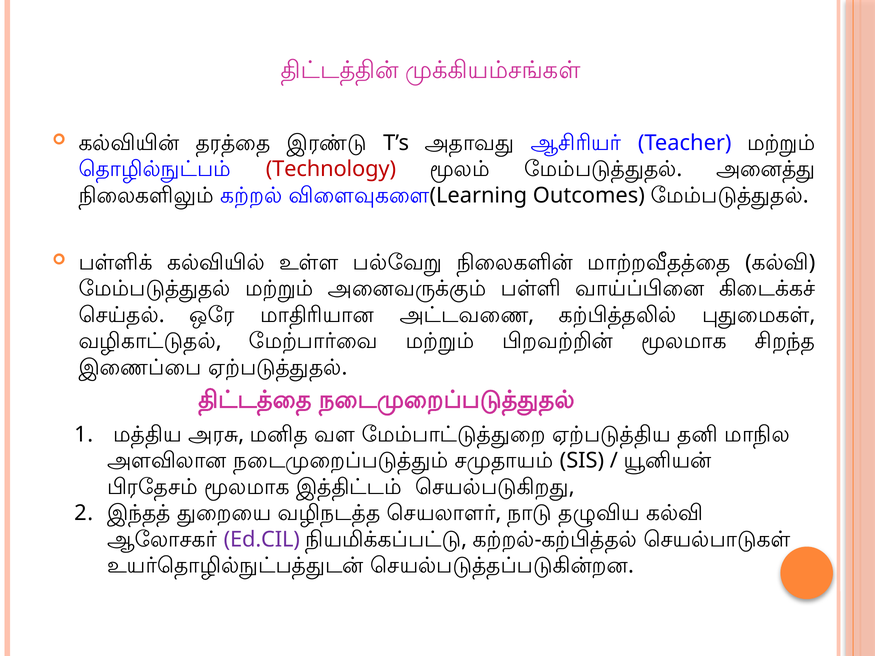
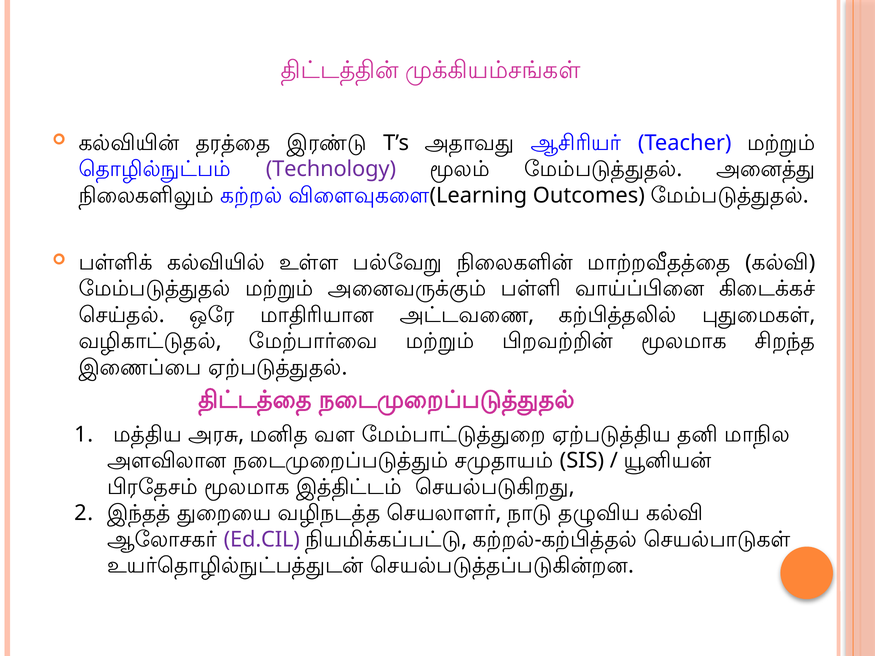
Technology colour: red -> purple (331, 169)
